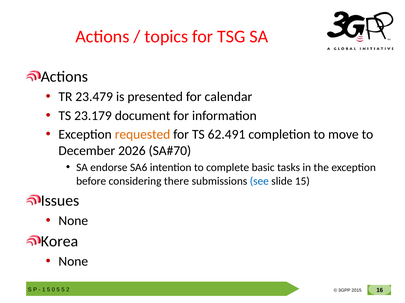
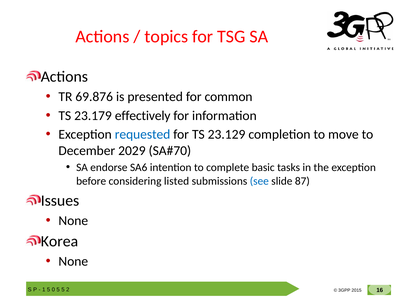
23.479: 23.479 -> 69.876 (94, 97)
calendar: calendar -> common (229, 97)
document: document -> effectively (143, 116)
requested colour: orange -> blue (143, 135)
62.491: 62.491 -> 23.129 (227, 135)
2026: 2026 -> 2029 (132, 151)
there: there -> listed (177, 182)
15: 15 -> 87 (302, 182)
